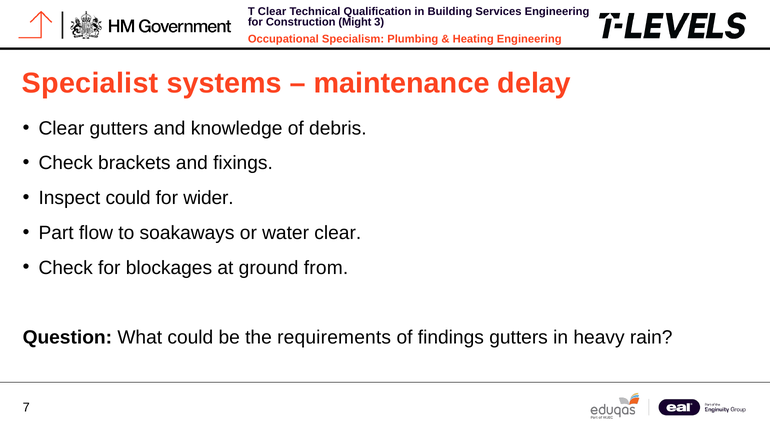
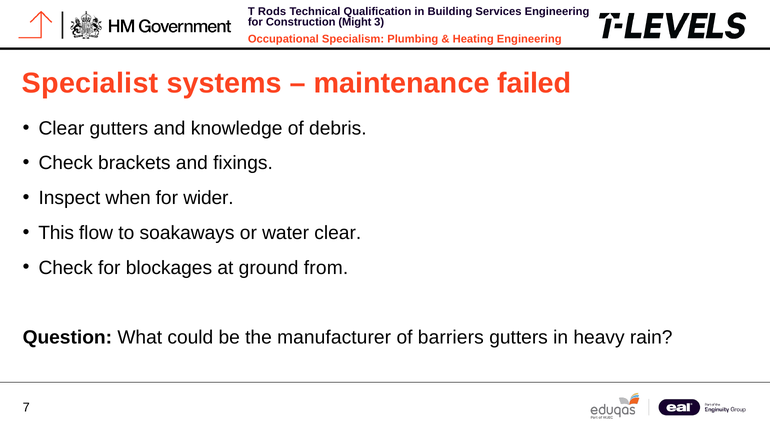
Clear: Clear -> Rods (272, 12)
delay: delay -> failed (534, 83)
Inspect could: could -> when (128, 198)
Part: Part -> This (56, 233)
requirements: requirements -> manufacturer (334, 338)
findings: findings -> barriers (451, 338)
